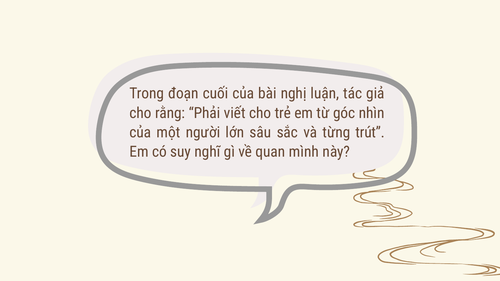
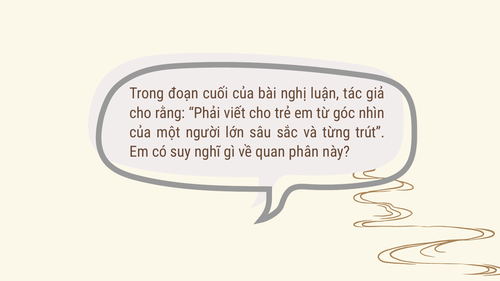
mình: mình -> phân (304, 152)
